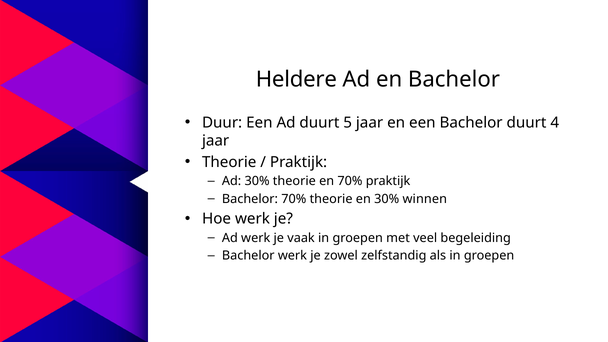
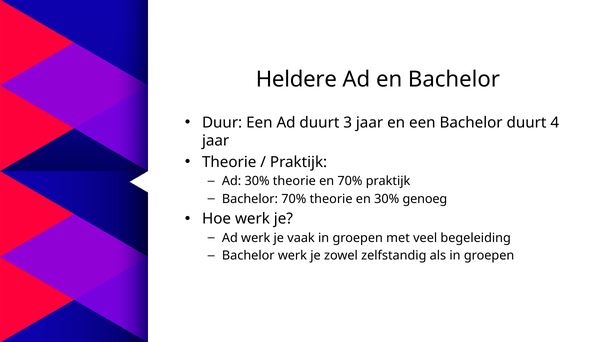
5: 5 -> 3 (348, 123)
winnen: winnen -> genoeg (425, 199)
